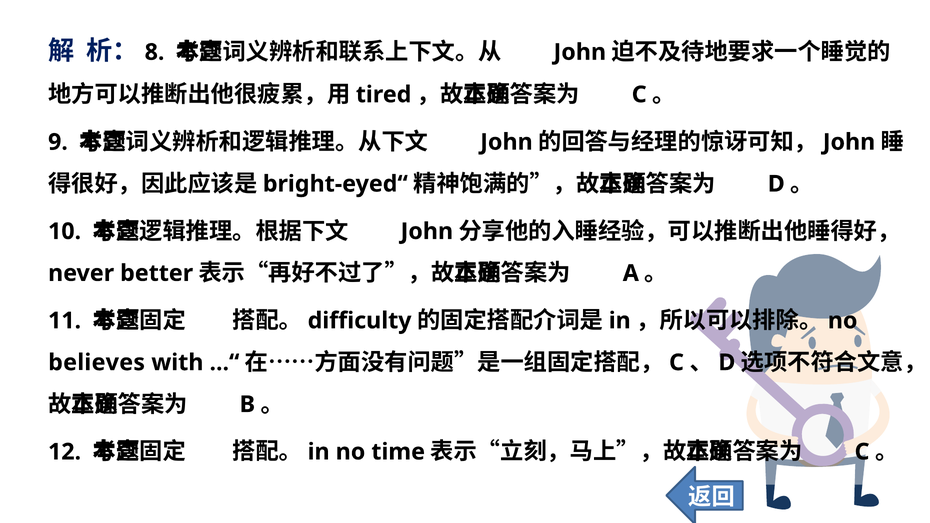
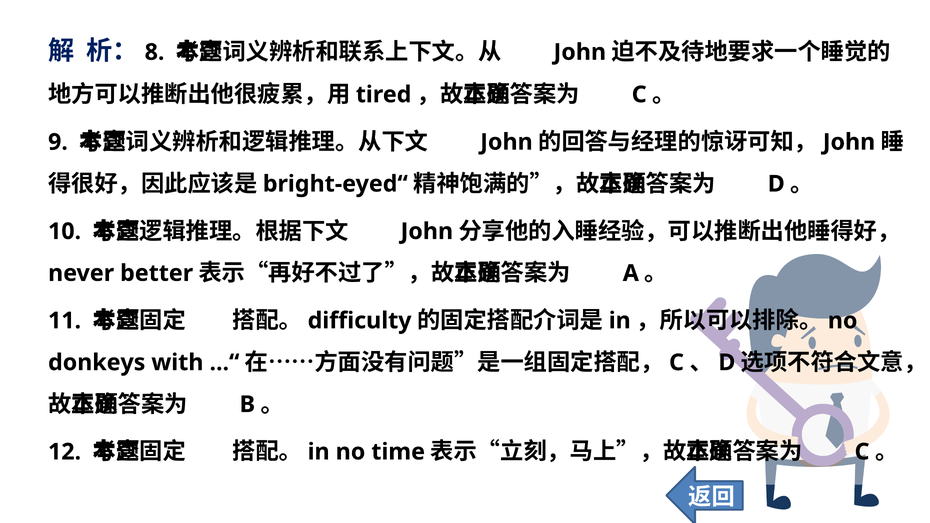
believes: believes -> donkeys (97, 363)
